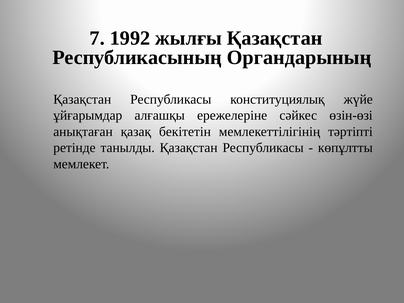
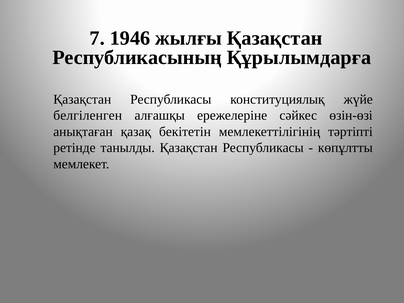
1992: 1992 -> 1946 (130, 38)
Органдарының: Органдарының -> Құрылымдарға (299, 58)
ұйғарымдар: ұйғарымдар -> белгіленген (88, 115)
